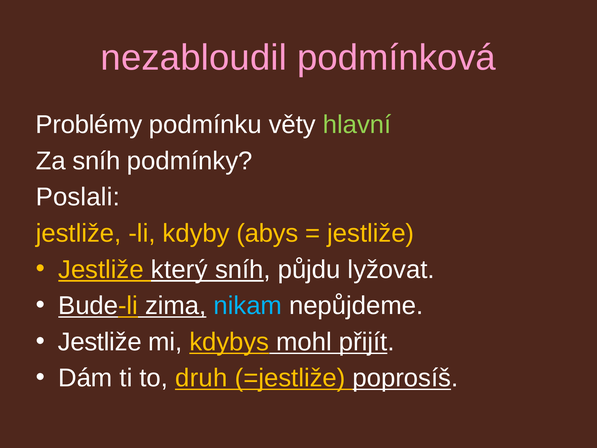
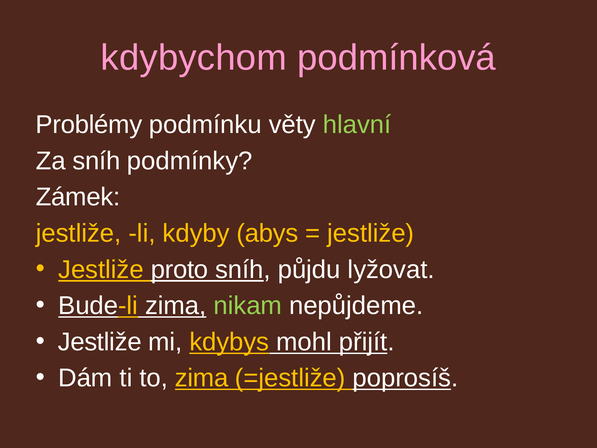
nezabloudil: nezabloudil -> kdybychom (194, 58)
Poslali: Poslali -> Zámek (78, 197)
který: který -> proto (180, 269)
nikam colour: light blue -> light green (248, 306)
to druh: druh -> zima (202, 378)
